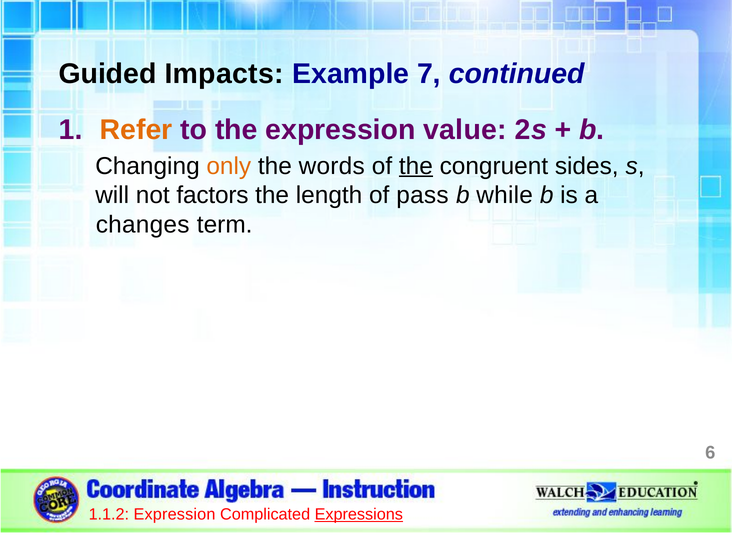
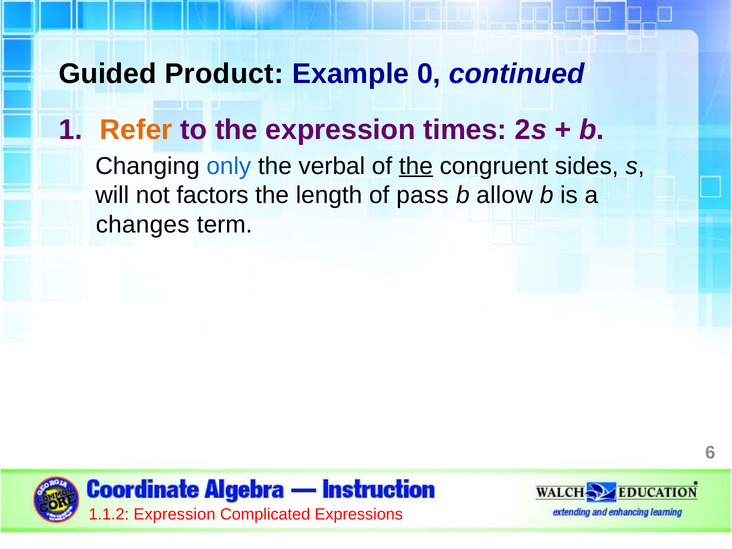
Impacts: Impacts -> Product (224, 74)
7: 7 -> 0 (429, 74)
value: value -> times (465, 130)
only colour: orange -> blue (229, 166)
words: words -> verbal (332, 166)
while: while -> allow (505, 195)
Expressions underline: present -> none (359, 515)
